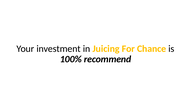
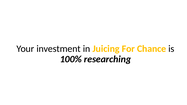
recommend: recommend -> researching (107, 59)
